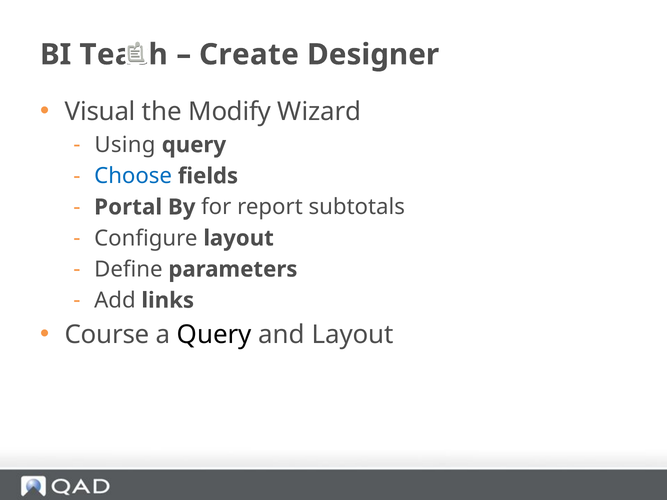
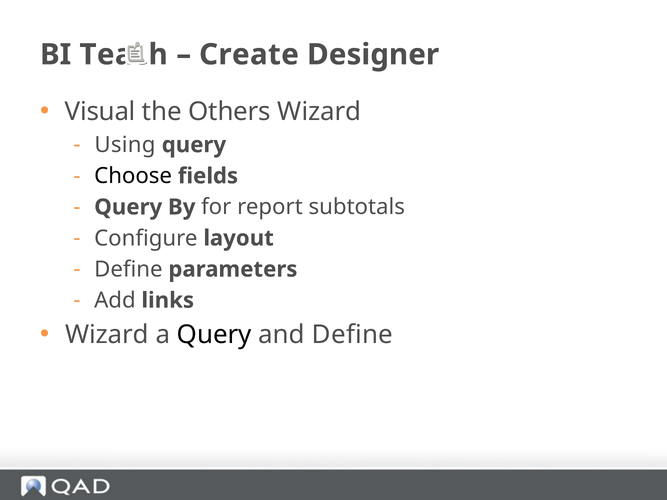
Modify: Modify -> Others (230, 112)
Choose colour: blue -> black (133, 176)
Portal: Portal -> Query (128, 207)
Course: Course -> Wizard (107, 335)
and Layout: Layout -> Define (353, 335)
